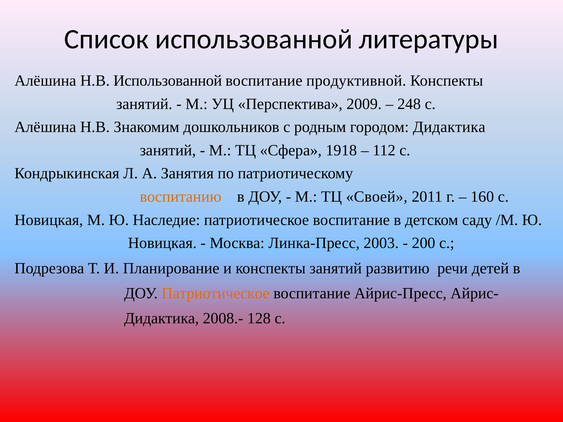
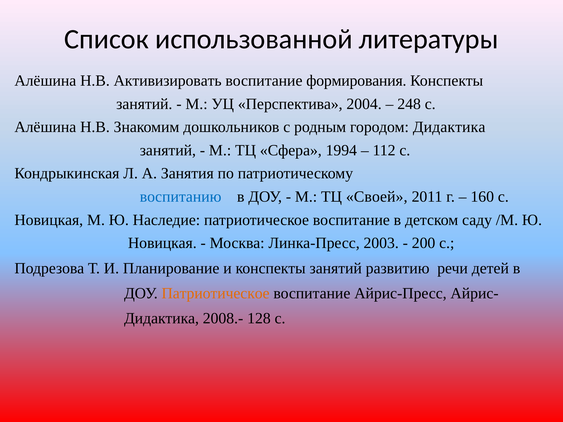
Н.В Использованной: Использованной -> Активизировать (168, 81)
продуктивной: продуктивной -> формирования (356, 81)
2009: 2009 -> 2004 (364, 104)
1918: 1918 -> 1994 (341, 150)
воспитанию colour: orange -> blue (181, 197)
